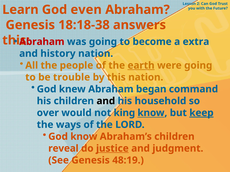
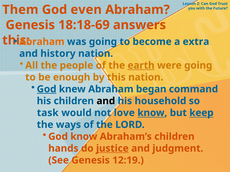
Learn: Learn -> Them (20, 10)
18:18-38: 18:18-38 -> 18:18-69 (84, 25)
Abraham colour: red -> orange (42, 42)
trouble: trouble -> enough (72, 77)
God underline: none -> present (47, 89)
over: over -> task (48, 113)
king: king -> love (124, 113)
keep underline: present -> none (201, 113)
reveal: reveal -> hands (63, 149)
48:19: 48:19 -> 12:19 (128, 161)
